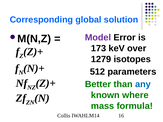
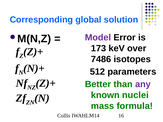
1279: 1279 -> 7486 (101, 59)
any colour: blue -> purple (143, 84)
where: where -> nuclei (135, 95)
